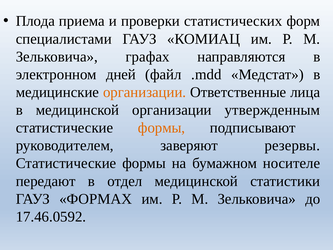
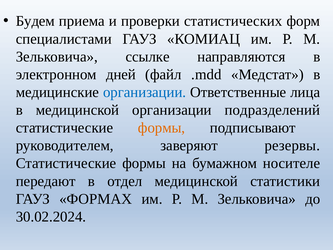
Плода: Плода -> Будем (35, 21)
графах: графах -> ссылке (148, 57)
организации colour: orange -> blue (145, 92)
утвержденным: утвержденным -> подразделений (272, 110)
17.46.0592: 17.46.0592 -> 30.02.2024 (51, 216)
